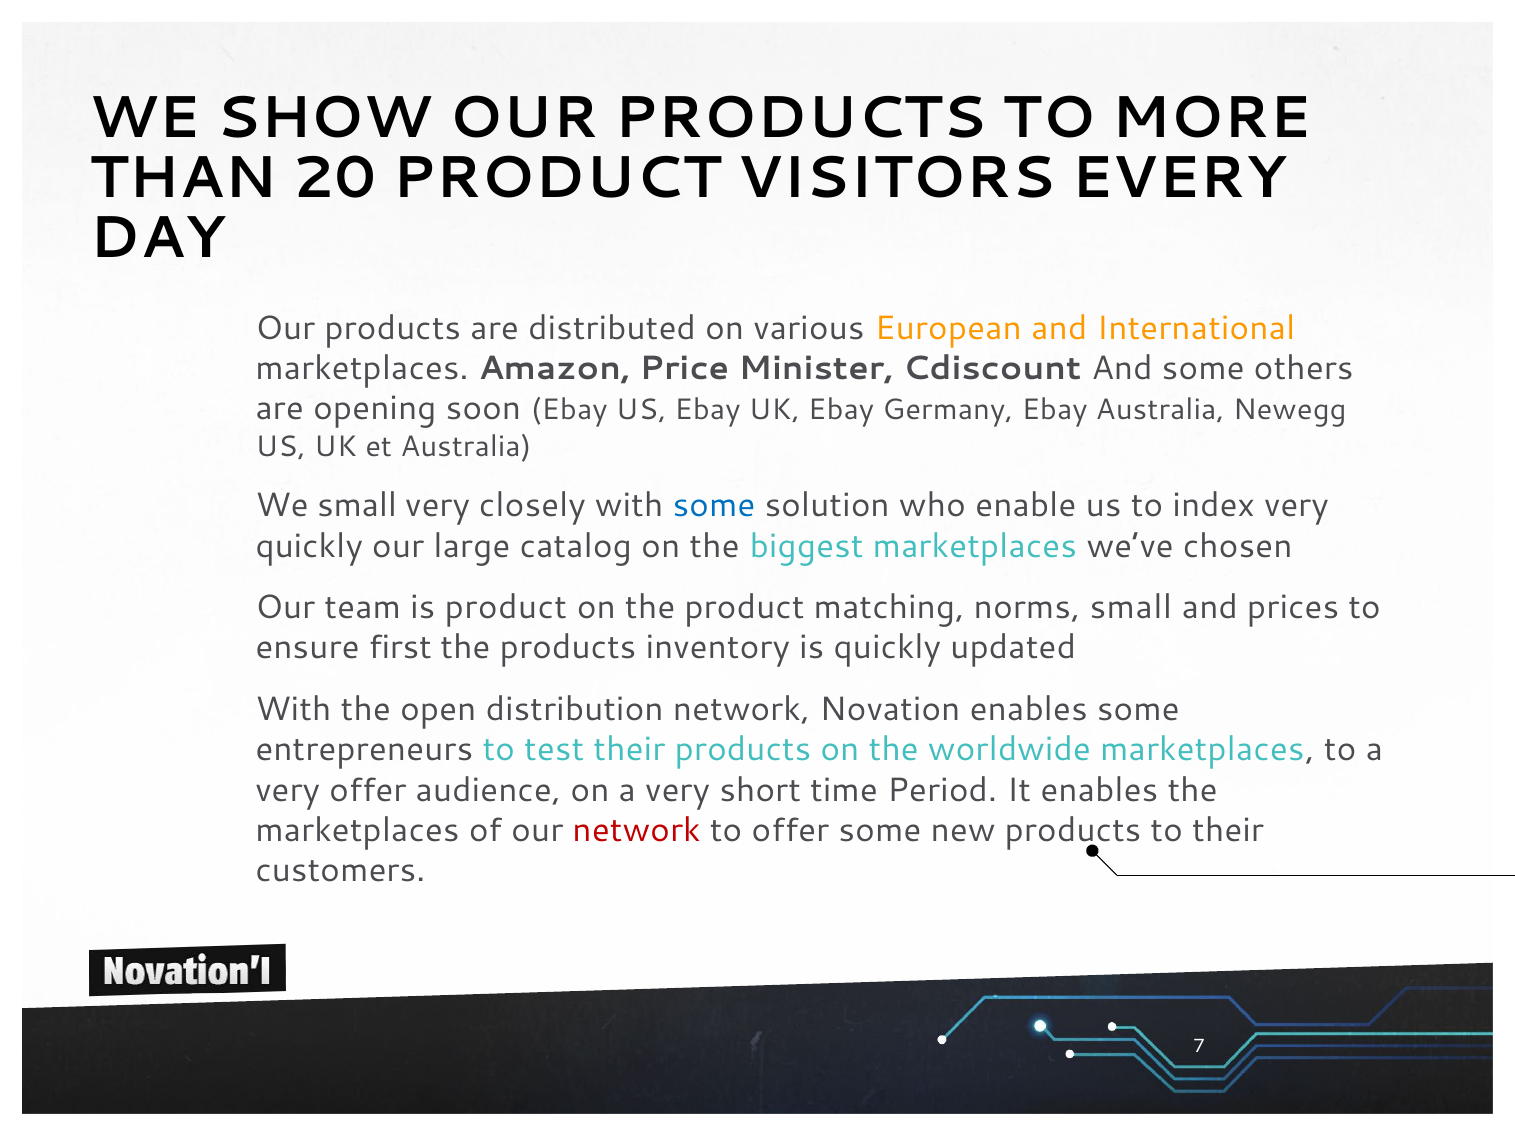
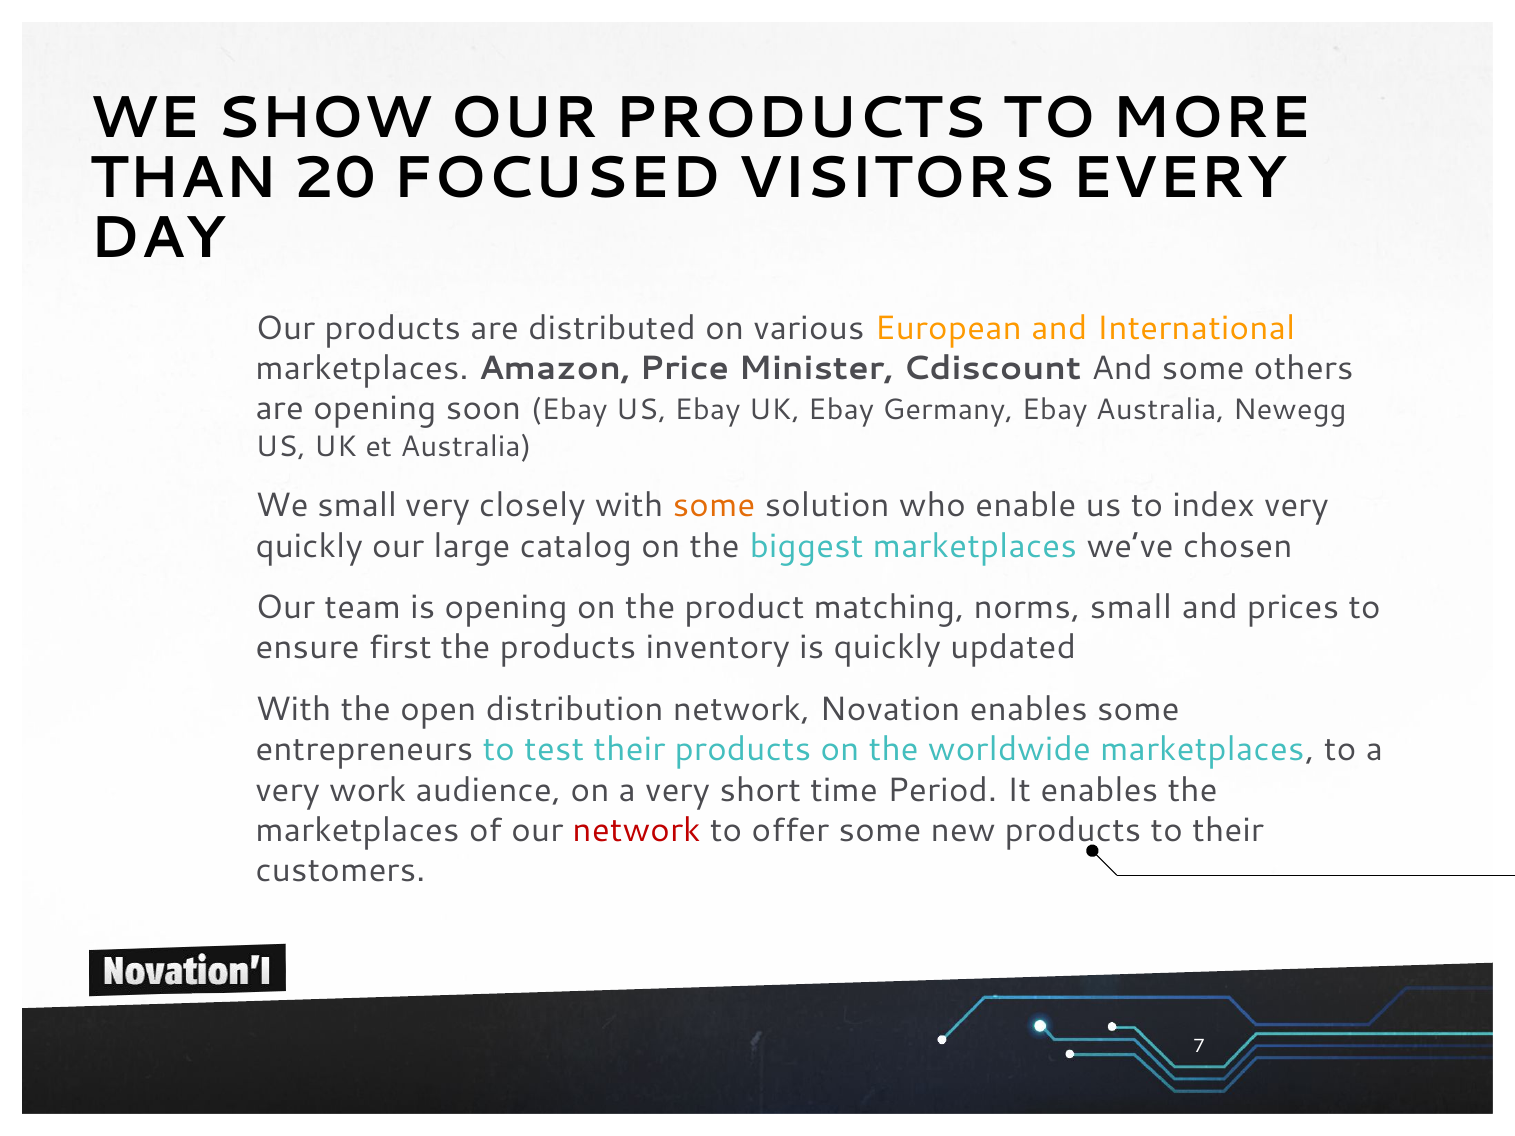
20 PRODUCT: PRODUCT -> FOCUSED (557, 178)
some colour: blue -> orange (714, 506)
is product: product -> opening (506, 608)
very offer: offer -> work (368, 790)
